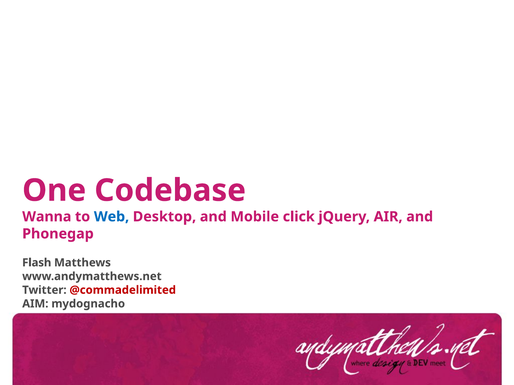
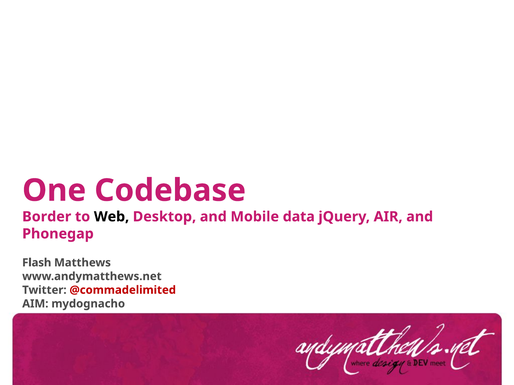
Wanna: Wanna -> Border (47, 217)
Web colour: blue -> black (112, 217)
click: click -> data (299, 217)
